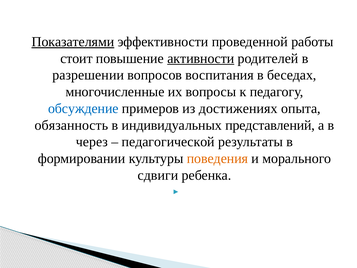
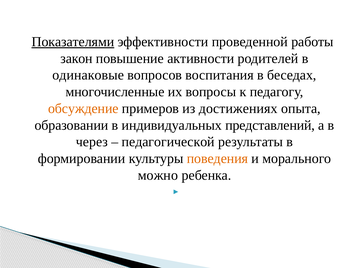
стоит: стоит -> закон (77, 58)
активности underline: present -> none (201, 58)
разрешении: разрешении -> одинаковые (88, 75)
обсуждение colour: blue -> orange (83, 108)
обязанность: обязанность -> образовании (71, 125)
сдвиги: сдвиги -> можно (158, 175)
